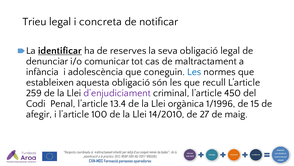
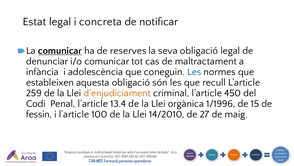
Trieu: Trieu -> Estat (34, 22)
La identificar: identificar -> comunicar (60, 50)
d’enjudiciament colour: purple -> orange (117, 93)
afegir: afegir -> fessin (39, 114)
